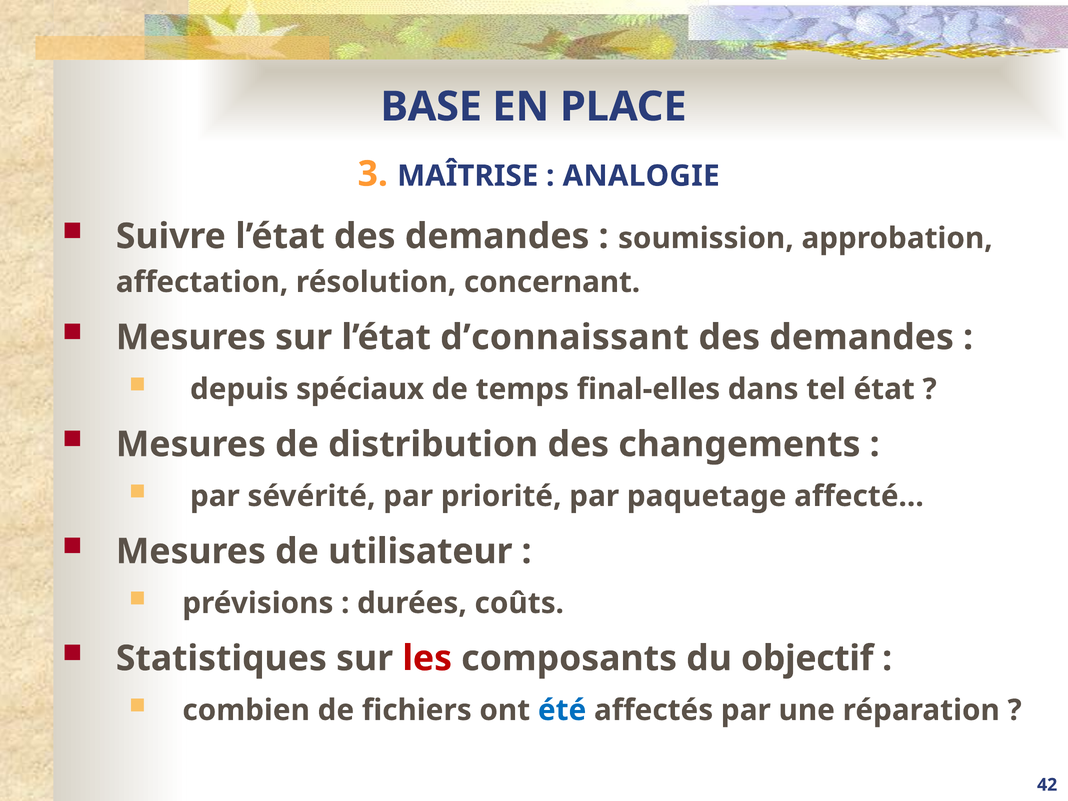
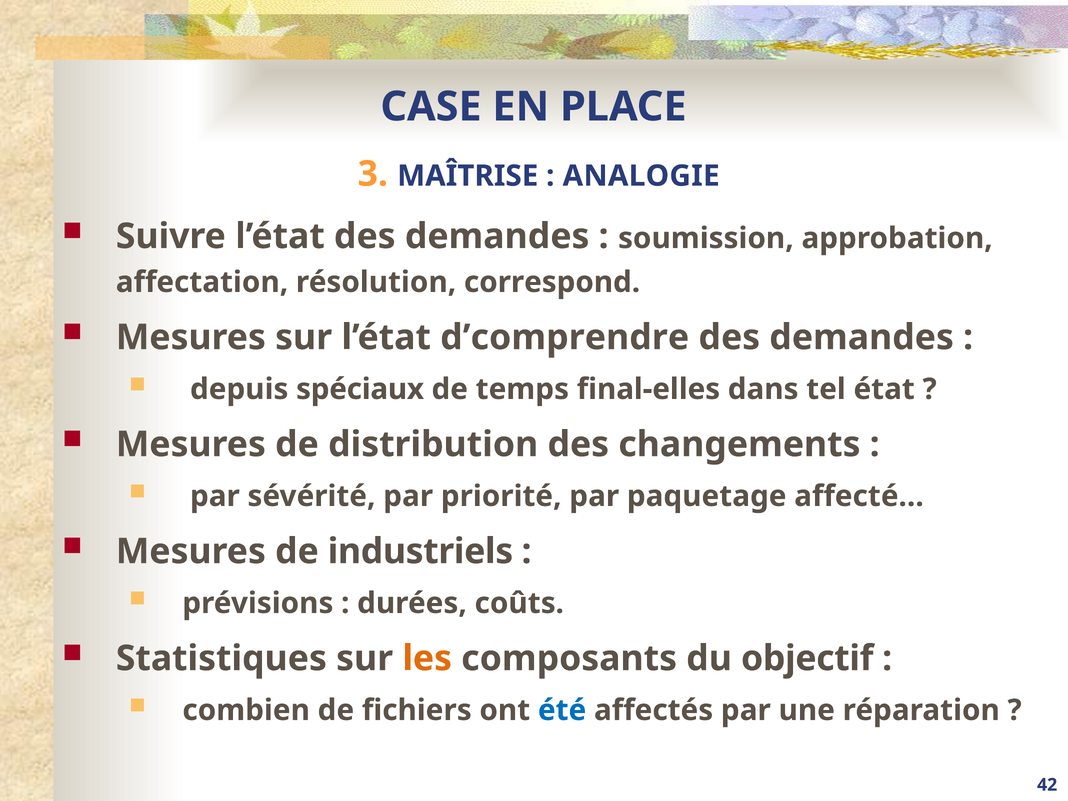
BASE: BASE -> CASE (431, 107)
concernant: concernant -> correspond (552, 282)
d’connaissant: d’connaissant -> d’comprendre (565, 337)
utilisateur: utilisateur -> industriels (420, 551)
les colour: red -> orange (427, 658)
